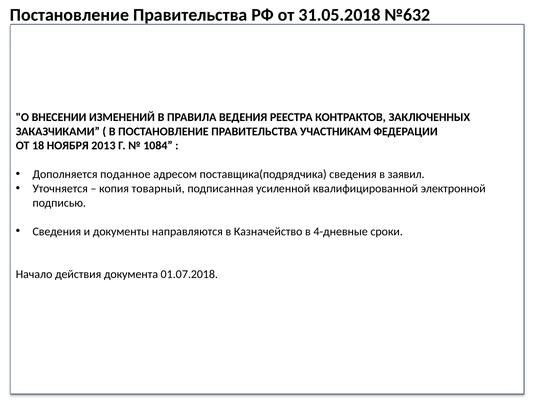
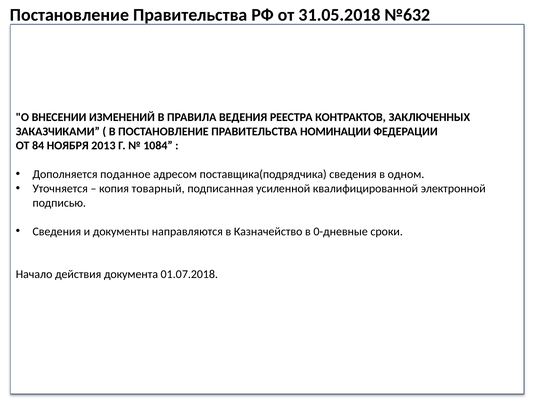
УЧАСТНИКАМ: УЧАСТНИКАМ -> НОМИНАЦИИ (336, 131)
18: 18 -> 84 (38, 146)
заявил: заявил -> одном (406, 174)
4-дневные: 4-дневные -> 0-дневные (341, 231)
